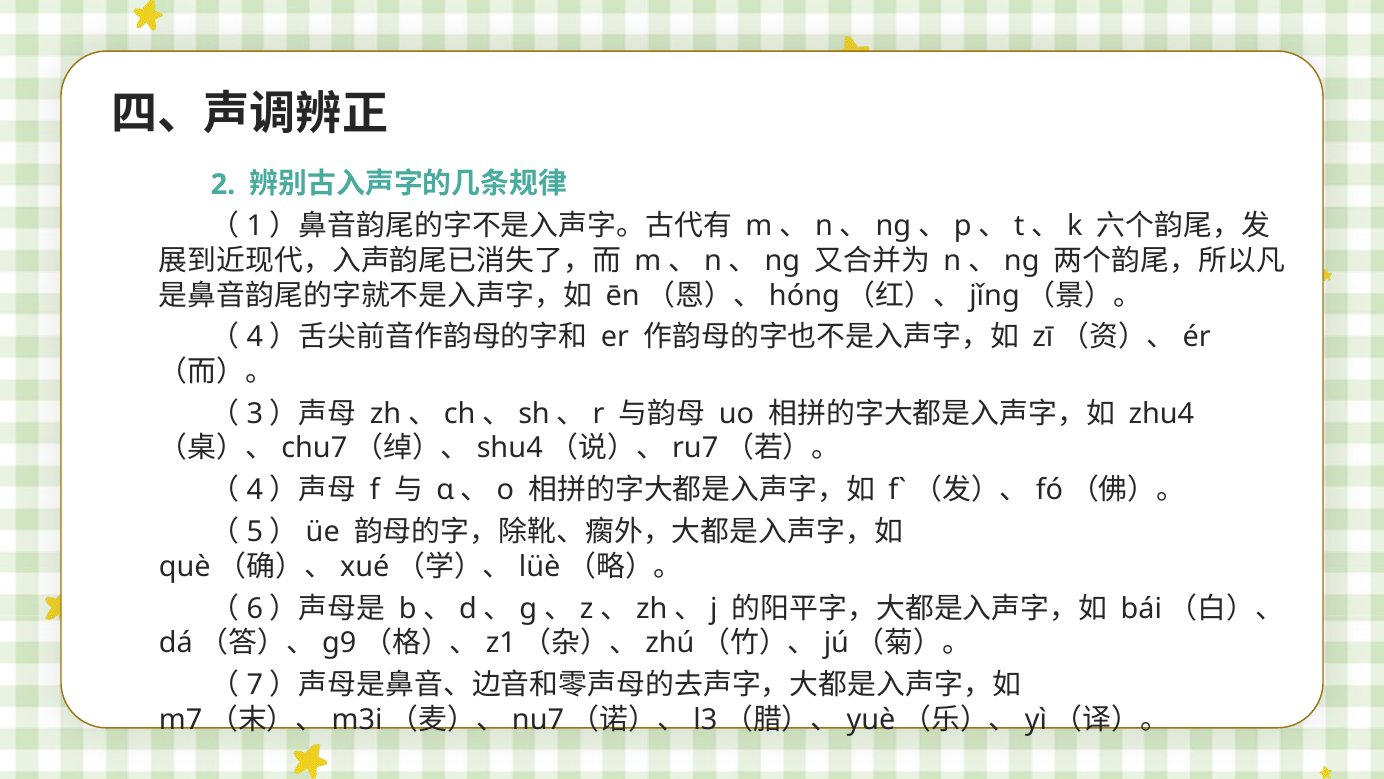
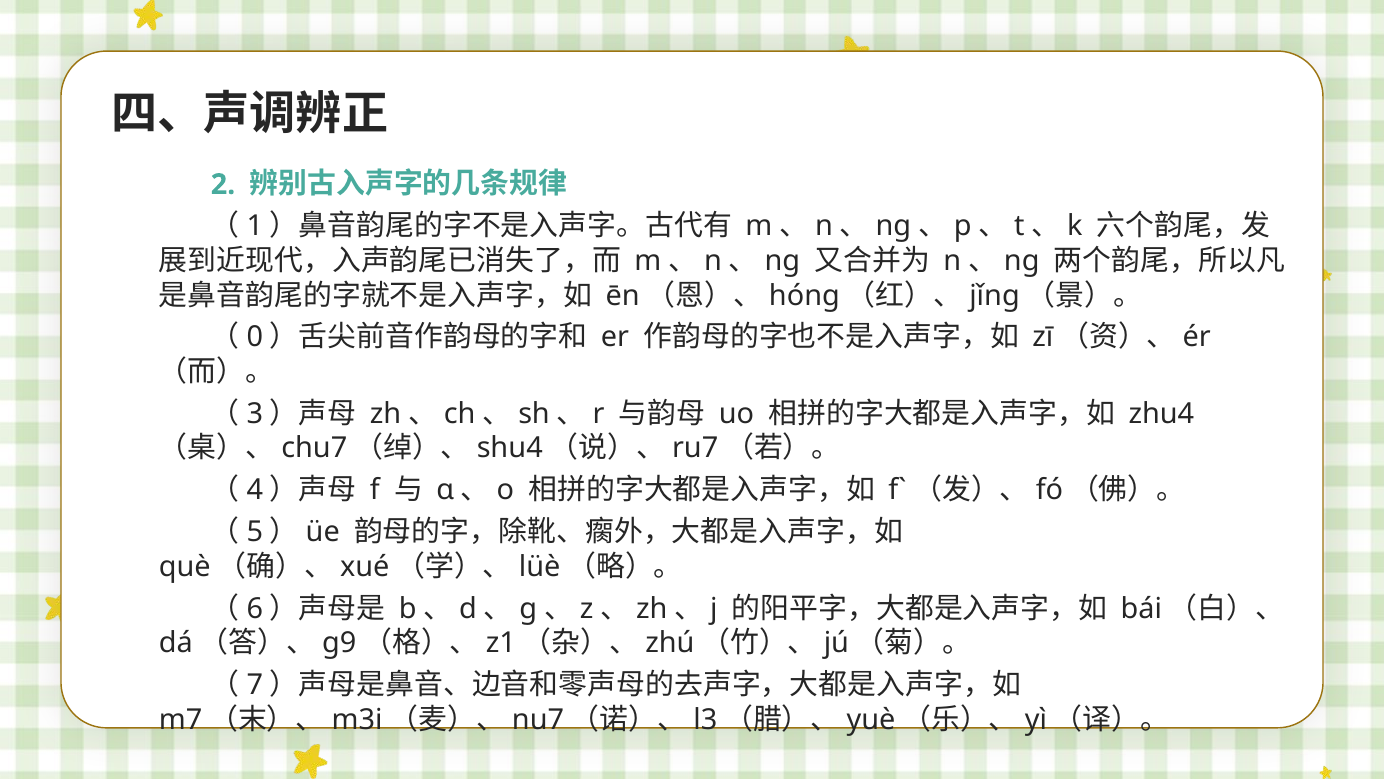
4: 4 -> 0 (255, 337)
